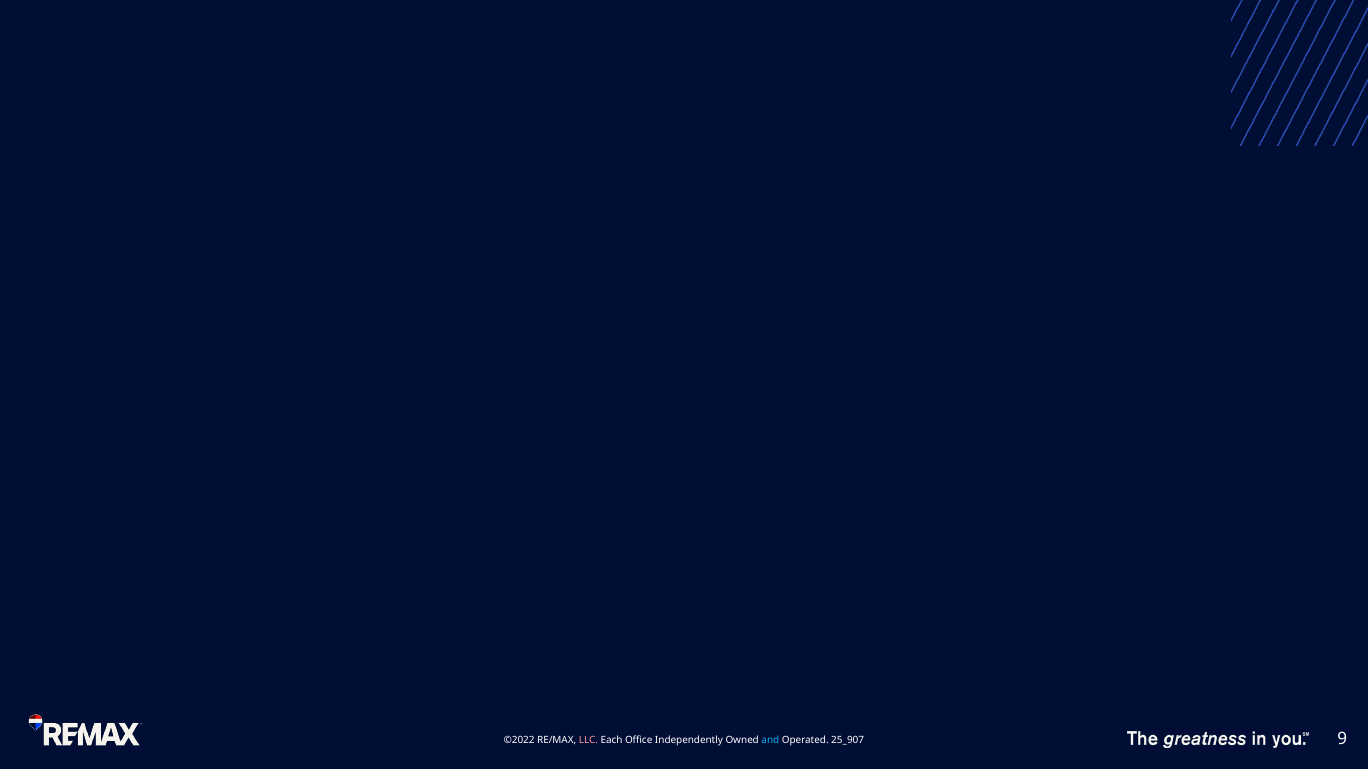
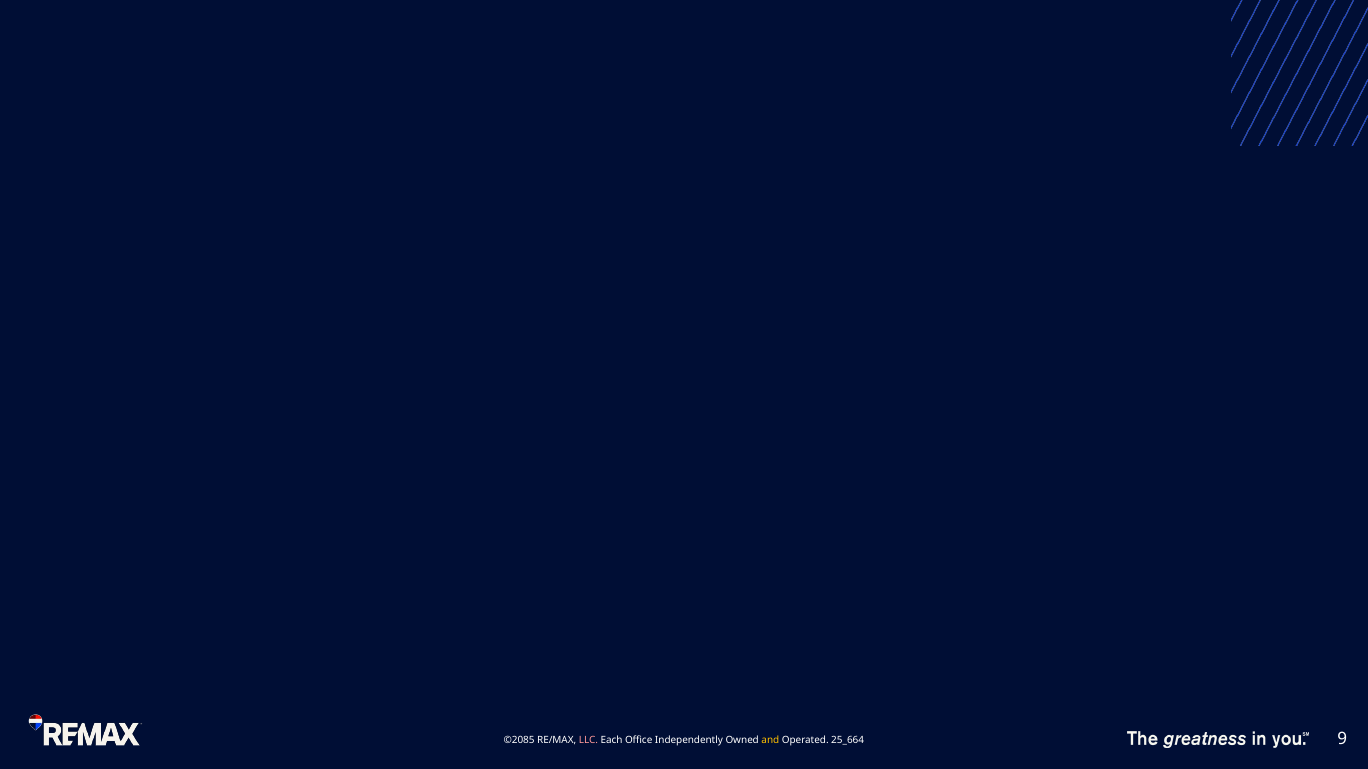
©2022: ©2022 -> ©2085 (519, 740)
and colour: light blue -> yellow (770, 740)
25_907: 25_907 -> 25_664 (848, 740)
